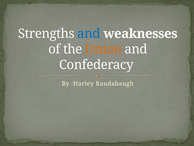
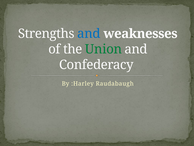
Union colour: orange -> green (103, 49)
